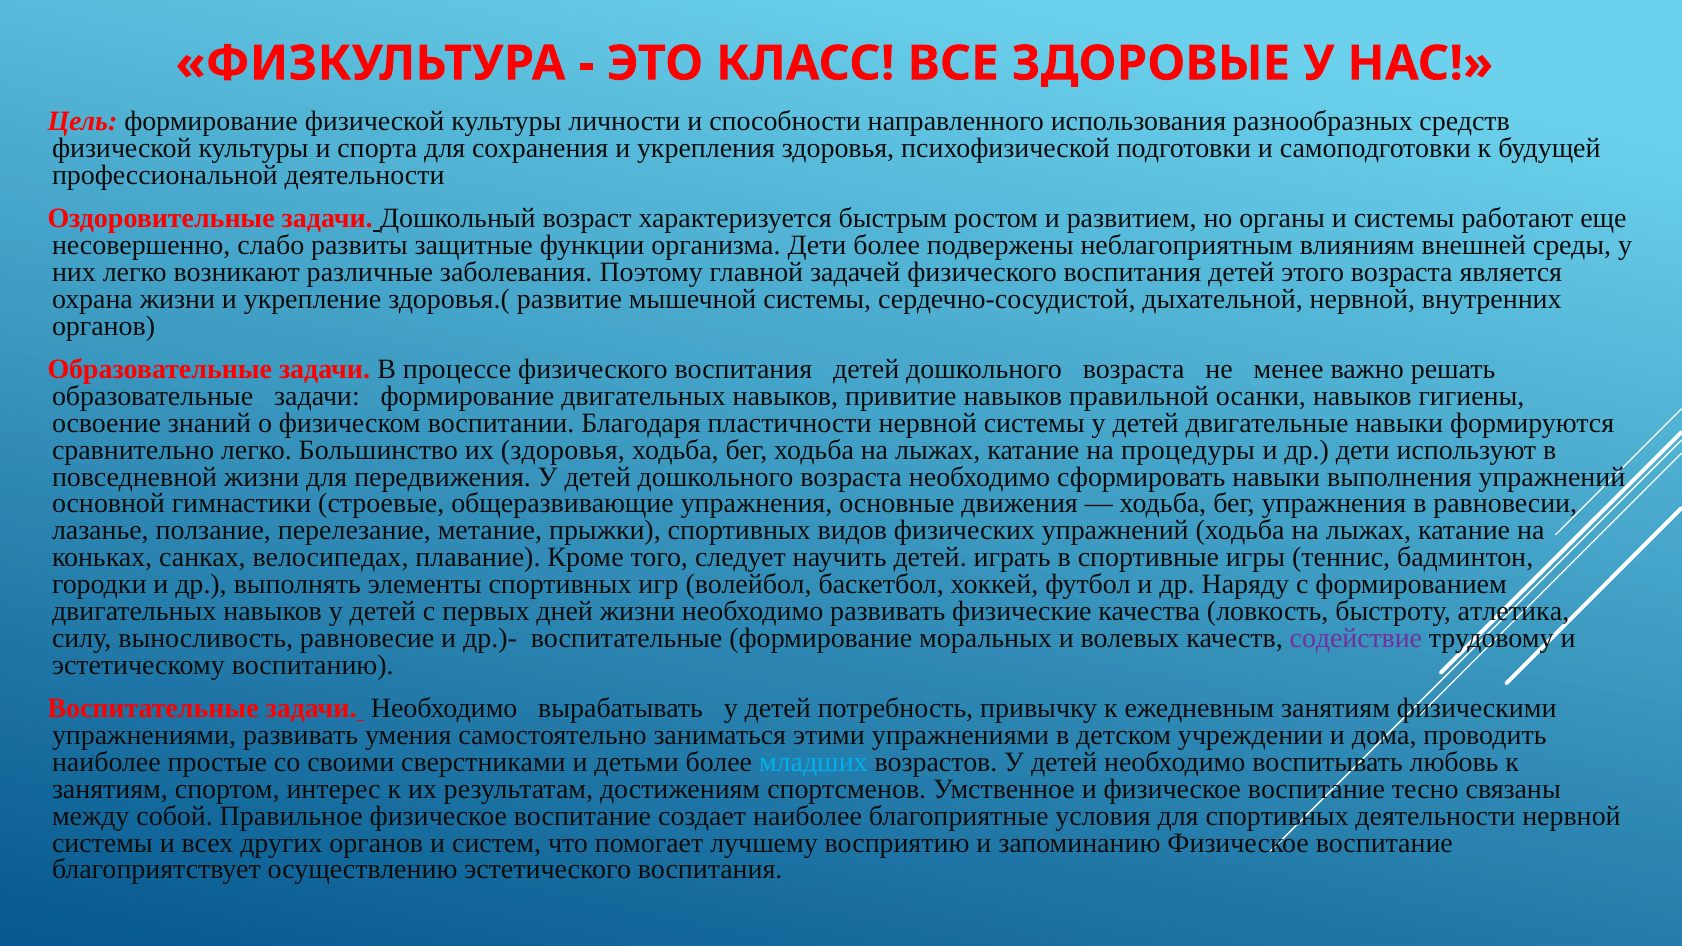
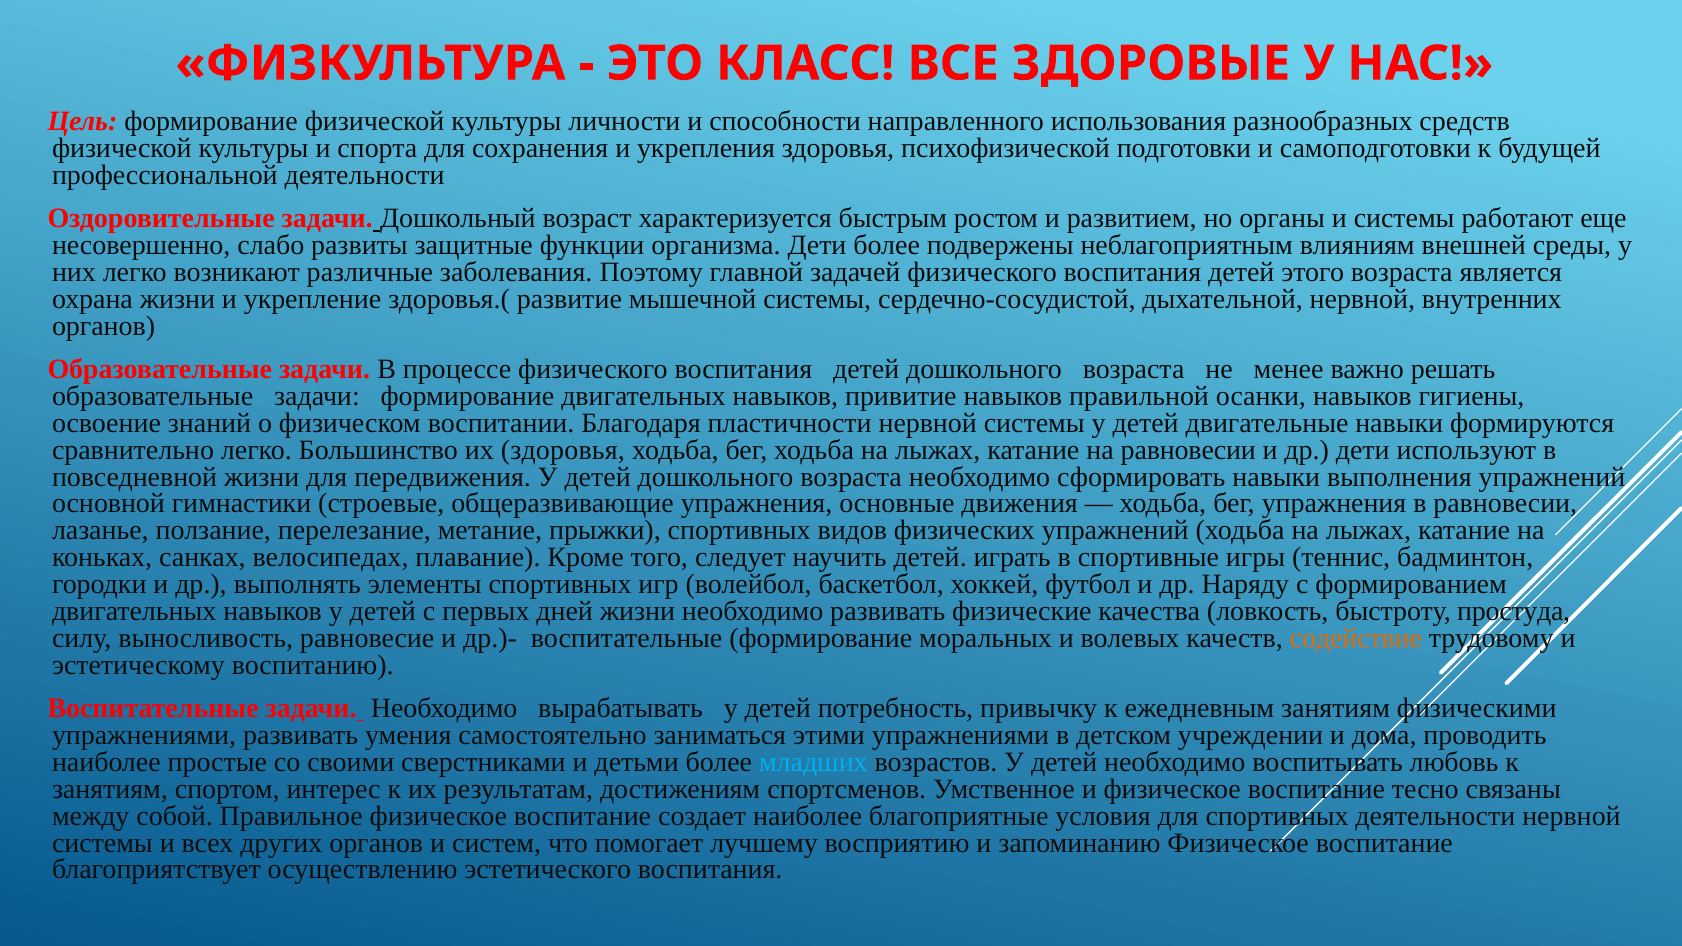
на процедуры: процедуры -> равновесии (1188, 450)
атлетика: атлетика -> простуда (1514, 611)
содействие colour: purple -> orange (1356, 638)
